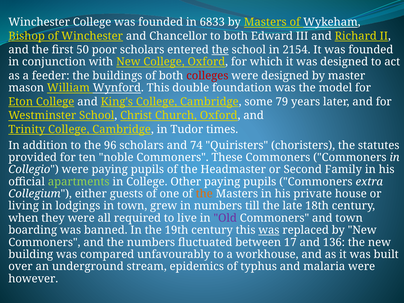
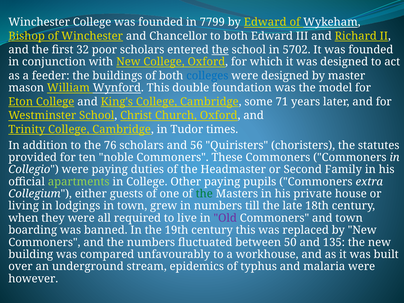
6833: 6833 -> 7799 (212, 22)
by Masters: Masters -> Edward (265, 22)
50: 50 -> 32 (83, 50)
2154: 2154 -> 5702 (297, 50)
colleges colour: red -> blue (207, 76)
79: 79 -> 71 (282, 102)
96: 96 -> 76 (110, 145)
74: 74 -> 56 (196, 145)
were paying pupils: pupils -> duties (147, 170)
the colour: orange -> green (204, 194)
was underline: present -> none (269, 230)
17: 17 -> 50 (290, 242)
136: 136 -> 135 (334, 242)
